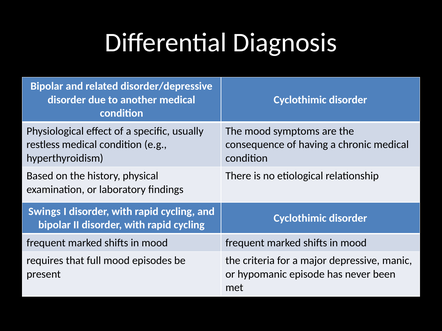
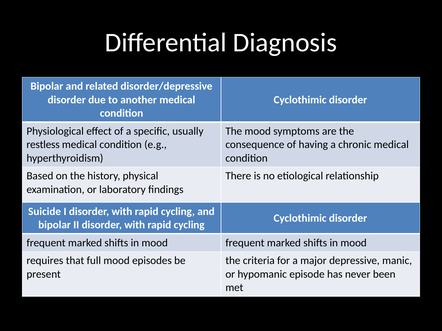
Swings: Swings -> Suicide (45, 212)
